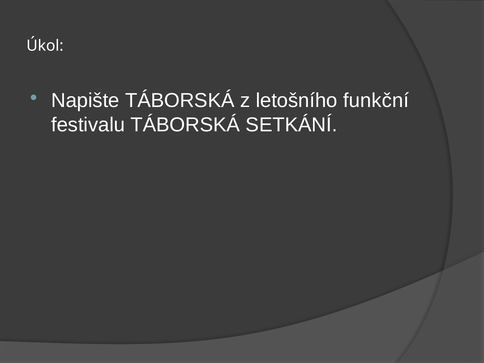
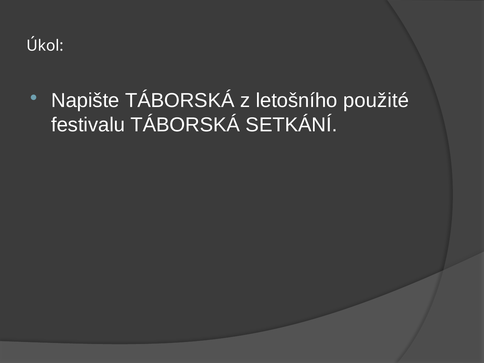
funkční: funkční -> použité (376, 101)
